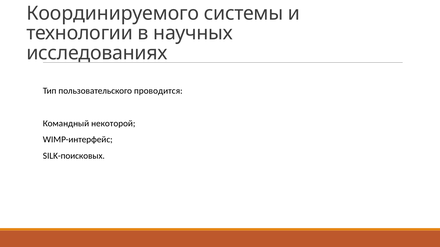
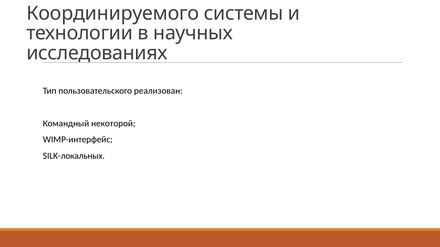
проводится: проводится -> реализован (158, 91)
SILK-поисковых: SILK-поисковых -> SILK-локальных (74, 156)
